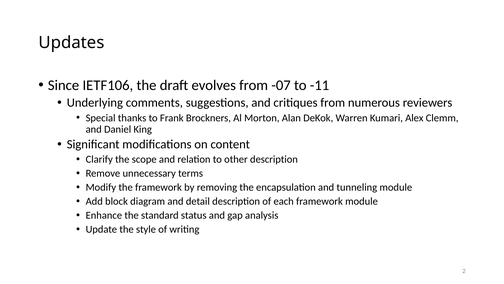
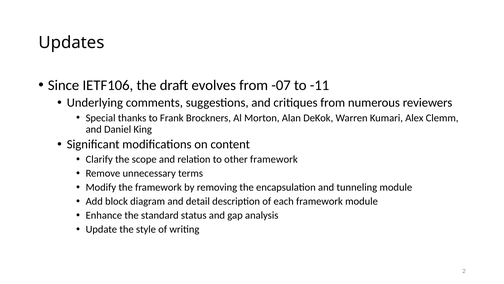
other description: description -> framework (274, 159)
